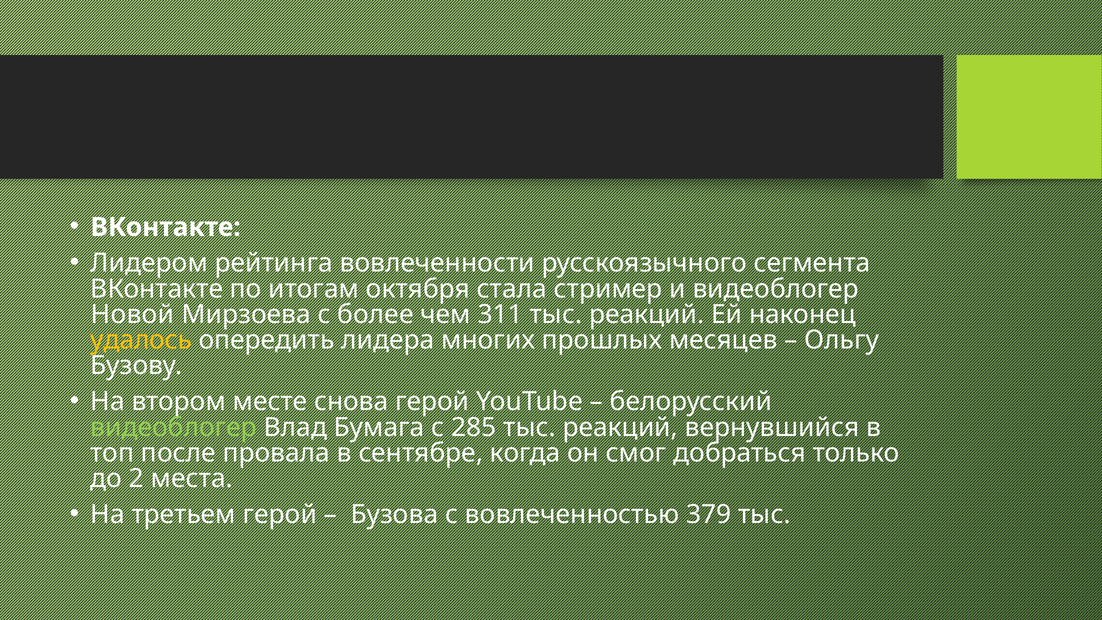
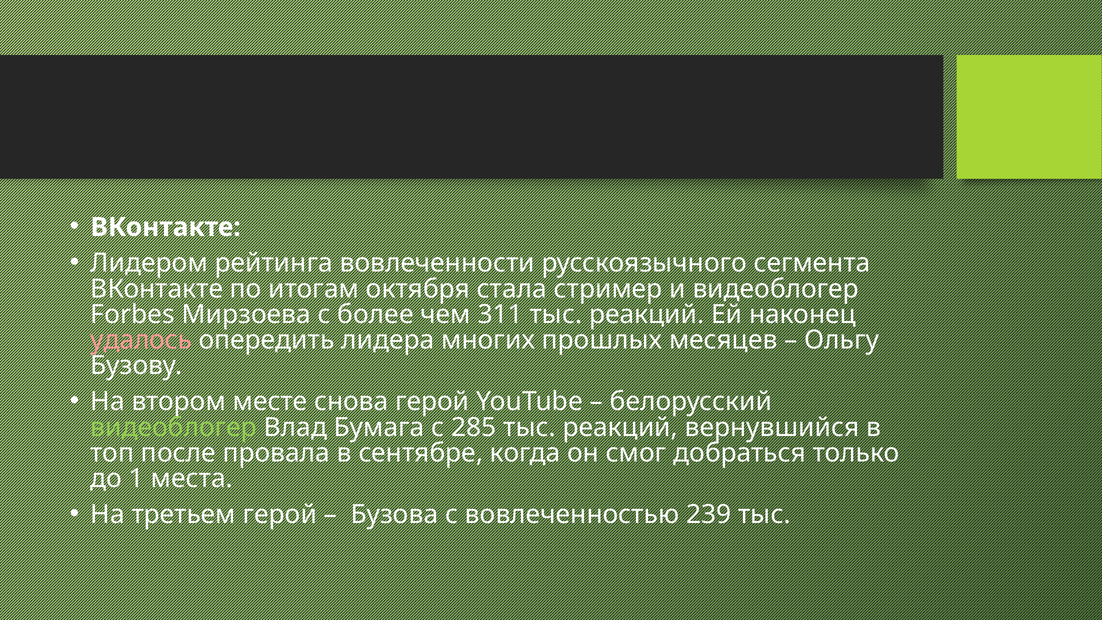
Новой: Новой -> Forbes (133, 314)
удалось colour: yellow -> pink (141, 340)
2: 2 -> 1 (137, 479)
379: 379 -> 239 (709, 515)
